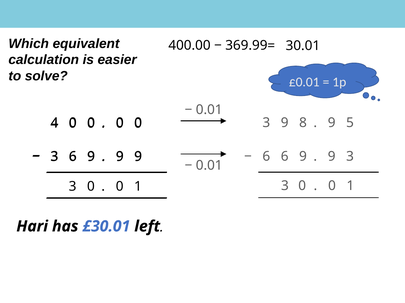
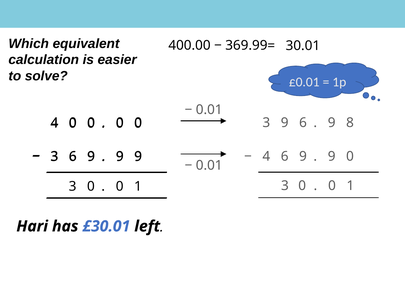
9 8: 8 -> 6 (303, 123)
5: 5 -> 8 (350, 123)
6: 6 -> 4 (266, 157)
3: 3 -> 0 (350, 157)
